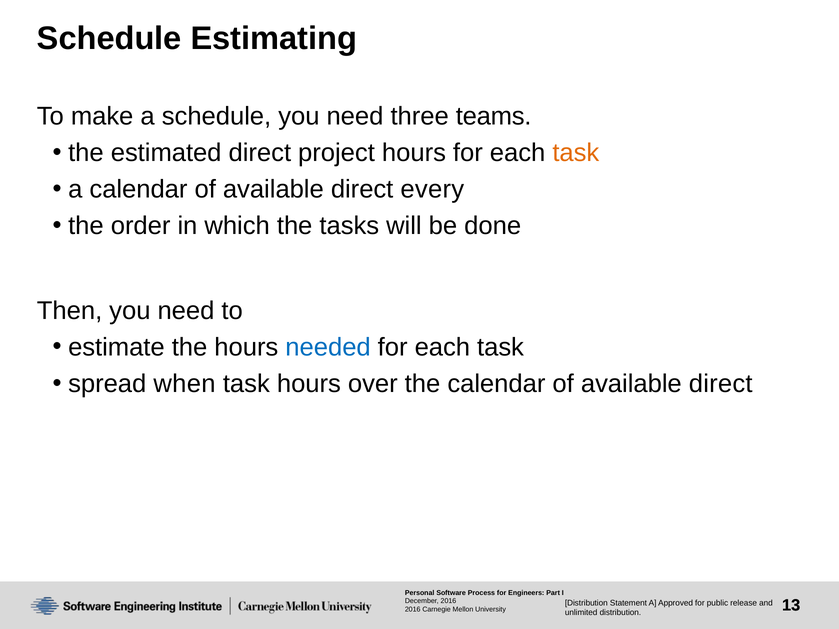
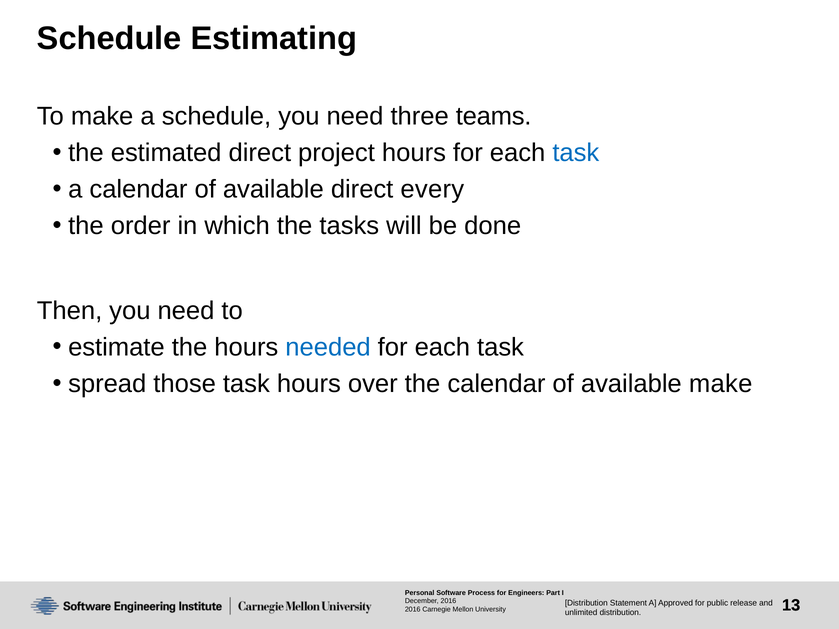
task colour: orange -> blue (576, 153)
when: when -> those (185, 384)
direct: direct -> make (721, 384)
